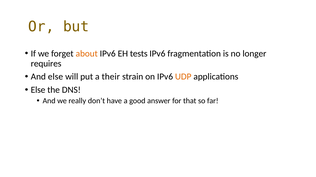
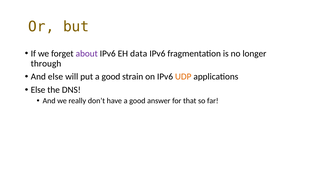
about colour: orange -> purple (87, 54)
tests: tests -> data (139, 54)
requires: requires -> through (46, 64)
put a their: their -> good (111, 77)
